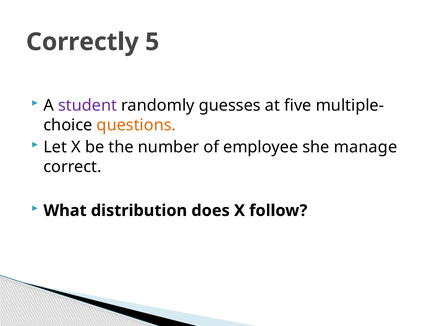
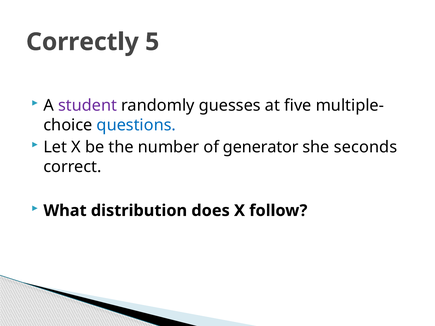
questions colour: orange -> blue (136, 125)
employee: employee -> generator (261, 147)
manage: manage -> seconds (365, 147)
